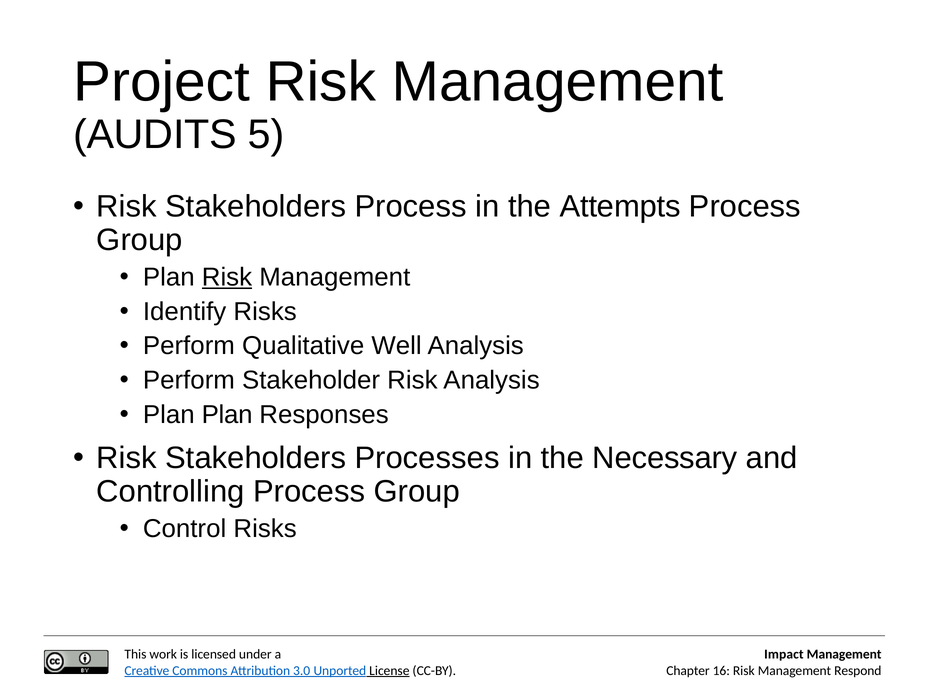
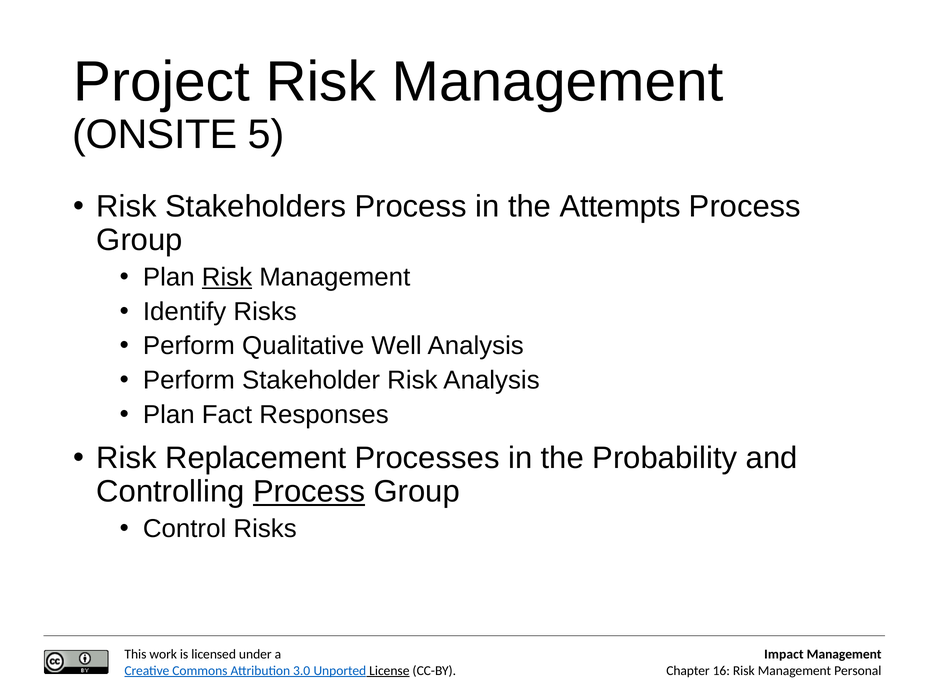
AUDITS: AUDITS -> ONSITE (155, 135)
Plan Plan: Plan -> Fact (227, 415)
Stakeholders: Stakeholders -> Replacement (256, 458)
Necessary: Necessary -> Probability (665, 458)
Process underline: none -> present (309, 492)
Respond: Respond -> Personal (858, 671)
